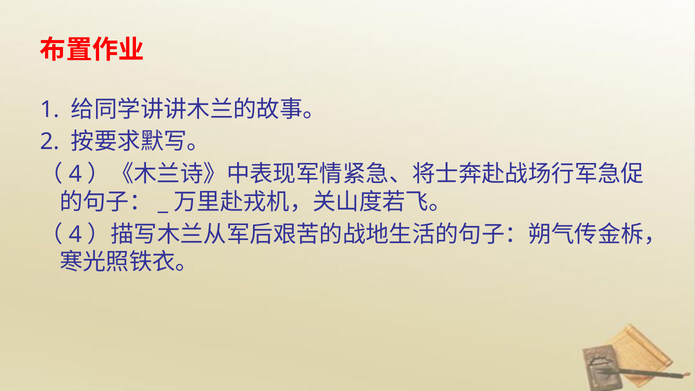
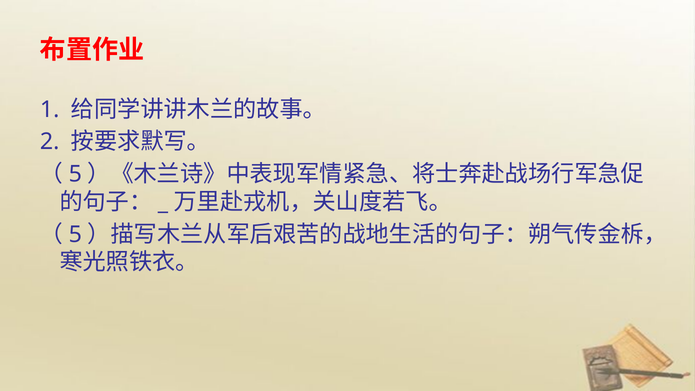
4: 4 -> 5 (75, 174)
4: 4 -> 5 (75, 234)
